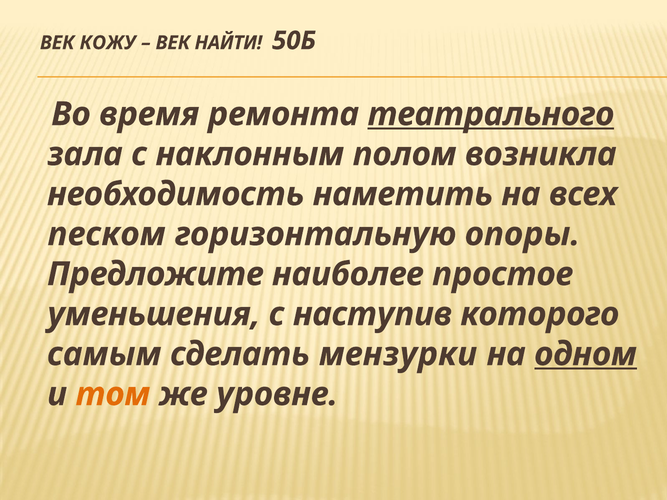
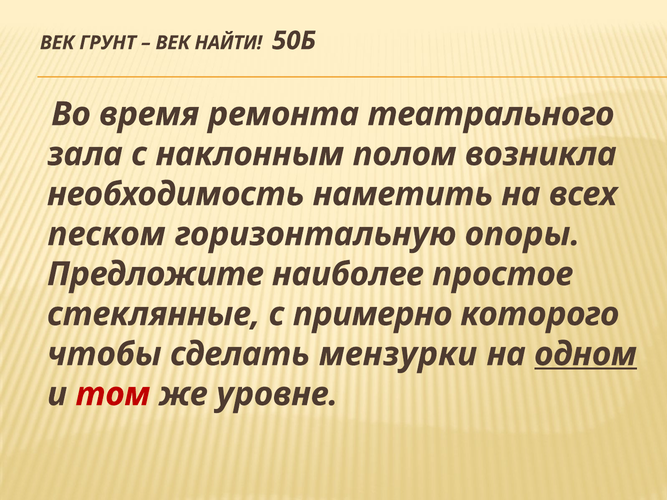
КОЖУ: КОЖУ -> ГРУНТ (108, 43)
театрального underline: present -> none (491, 114)
уменьшения: уменьшения -> стеклянные (154, 314)
наступив: наступив -> примерно (373, 314)
самым: самым -> чтобы (104, 354)
том colour: orange -> red (113, 394)
